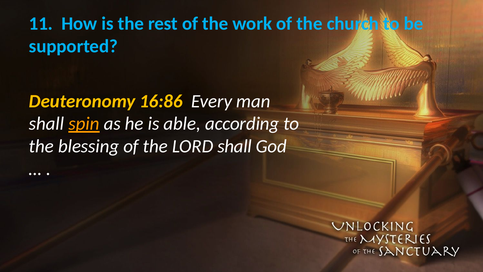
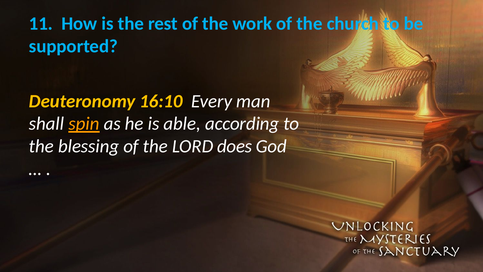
16:86: 16:86 -> 16:10 (161, 101)
LORD shall: shall -> does (235, 146)
